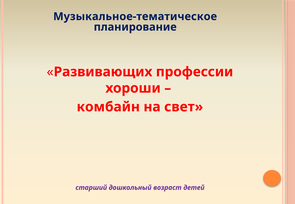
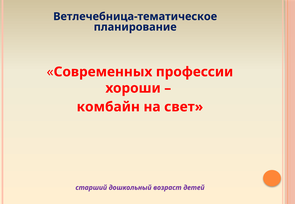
Музыкальное-тематическое: Музыкальное-тематическое -> Ветлечебница-тематическое (135, 17)
Развивающих: Развивающих -> Современных (103, 72)
